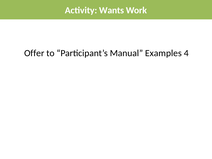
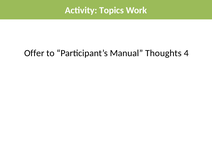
Wants: Wants -> Topics (112, 10)
Examples: Examples -> Thoughts (163, 53)
